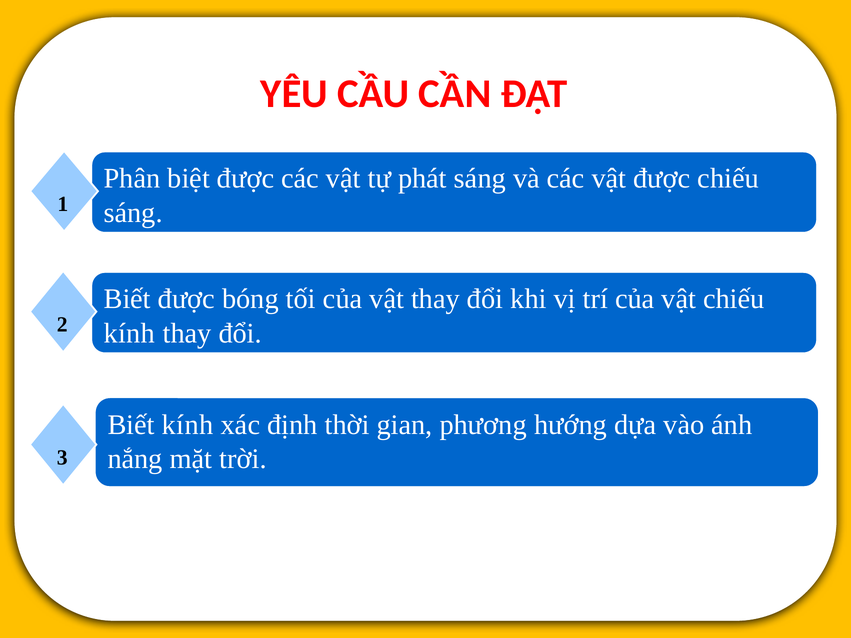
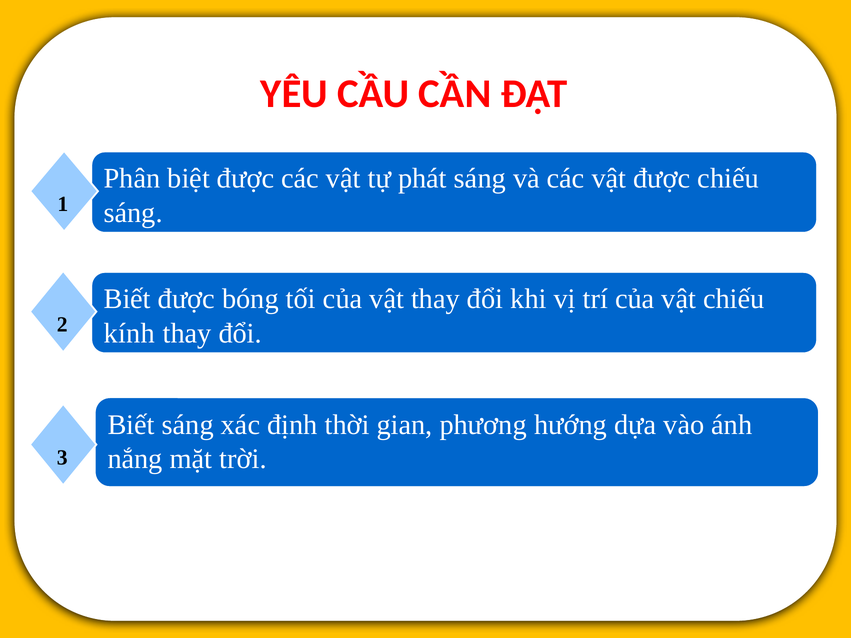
Biết kính: kính -> sáng (188, 425)
